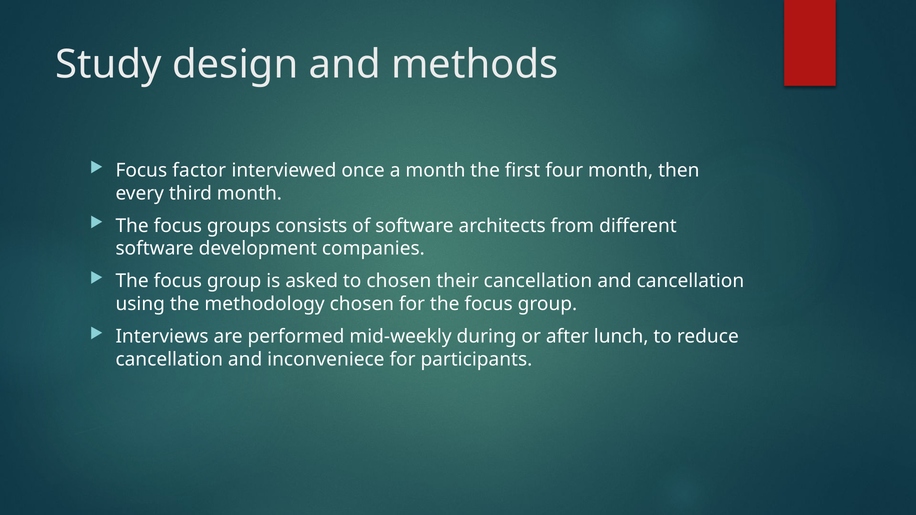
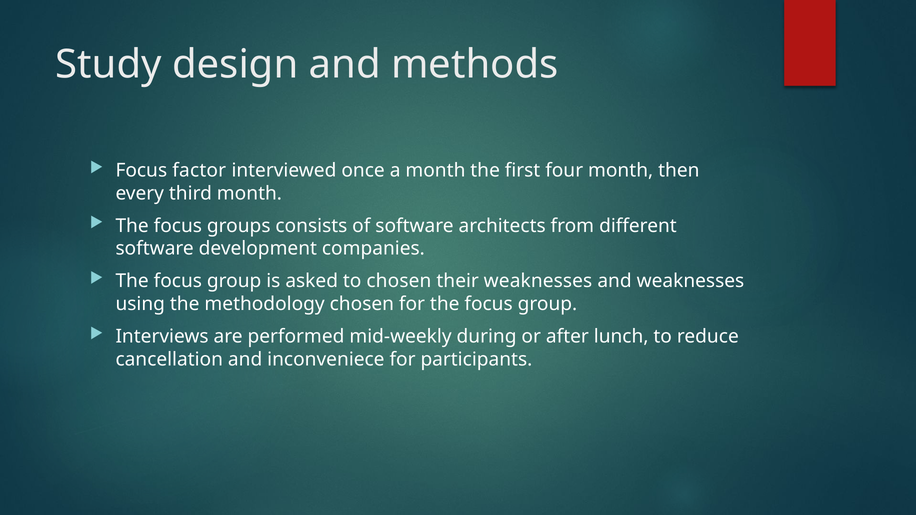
their cancellation: cancellation -> weaknesses (538, 281)
and cancellation: cancellation -> weaknesses (690, 281)
